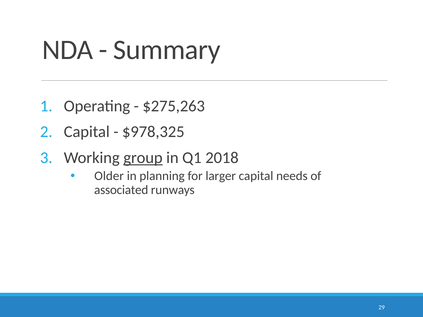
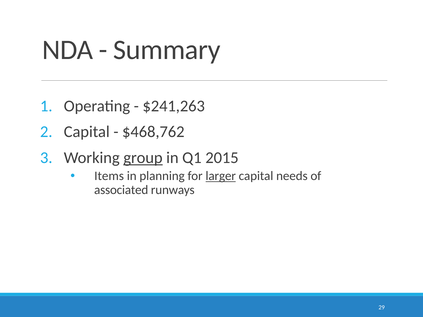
$275,263: $275,263 -> $241,263 (174, 106)
$978,325: $978,325 -> $468,762 (153, 132)
2018: 2018 -> 2015 (222, 158)
Older: Older -> Items (109, 176)
larger underline: none -> present (221, 176)
